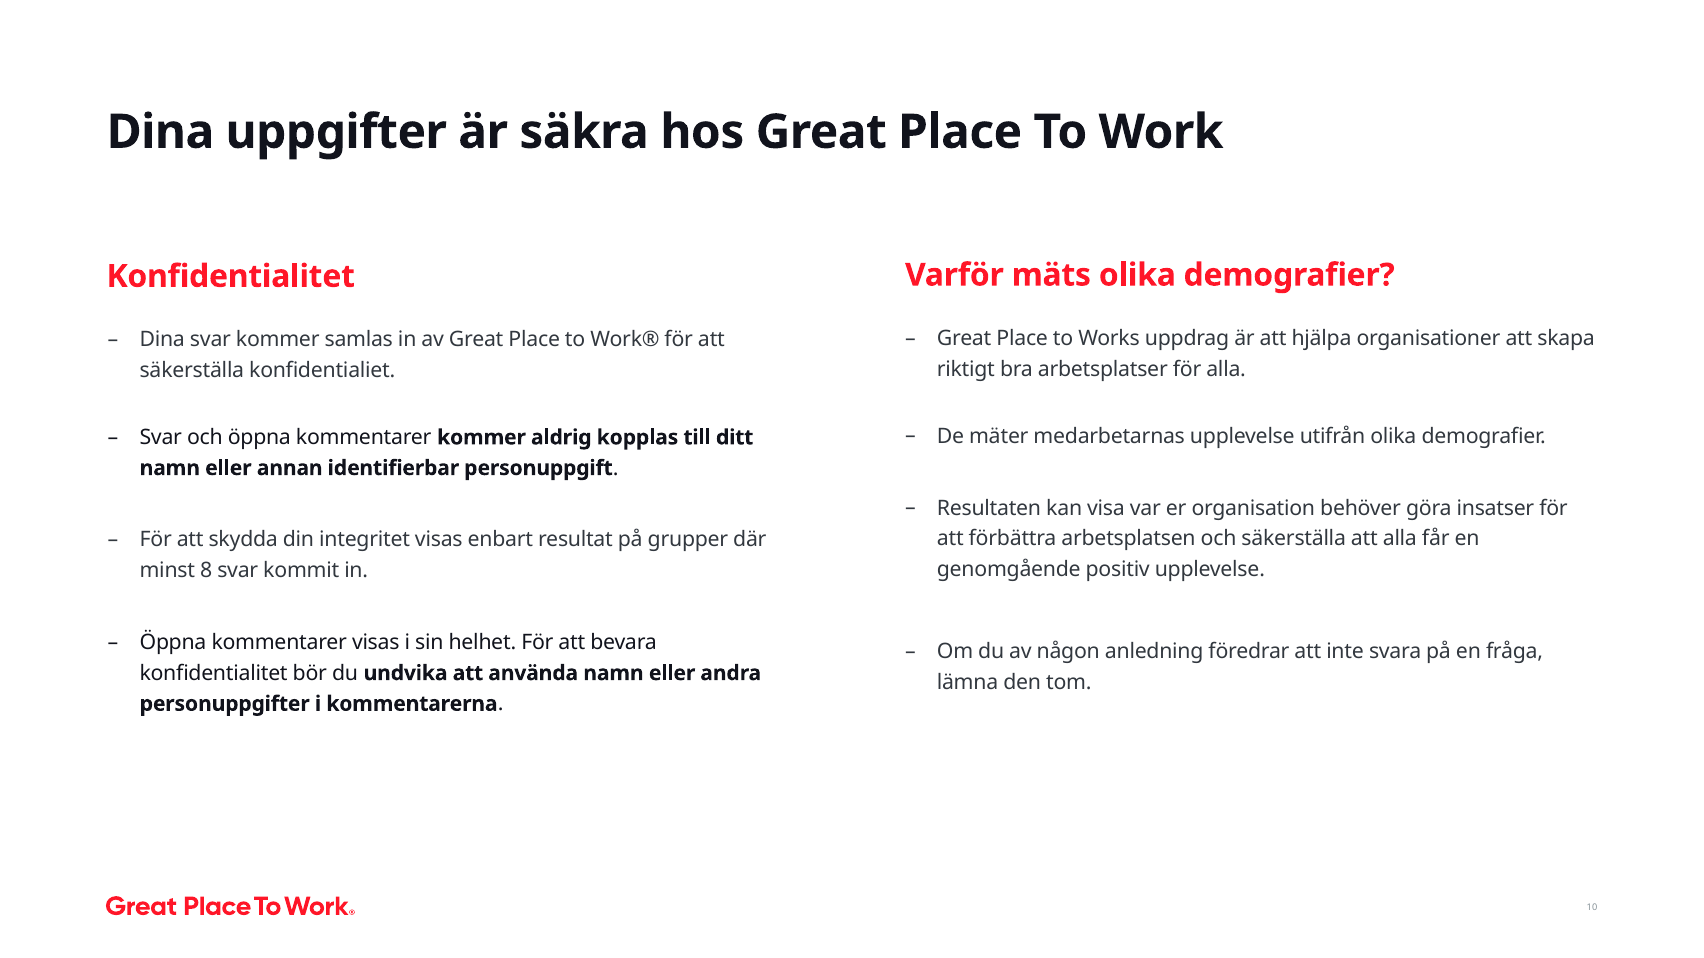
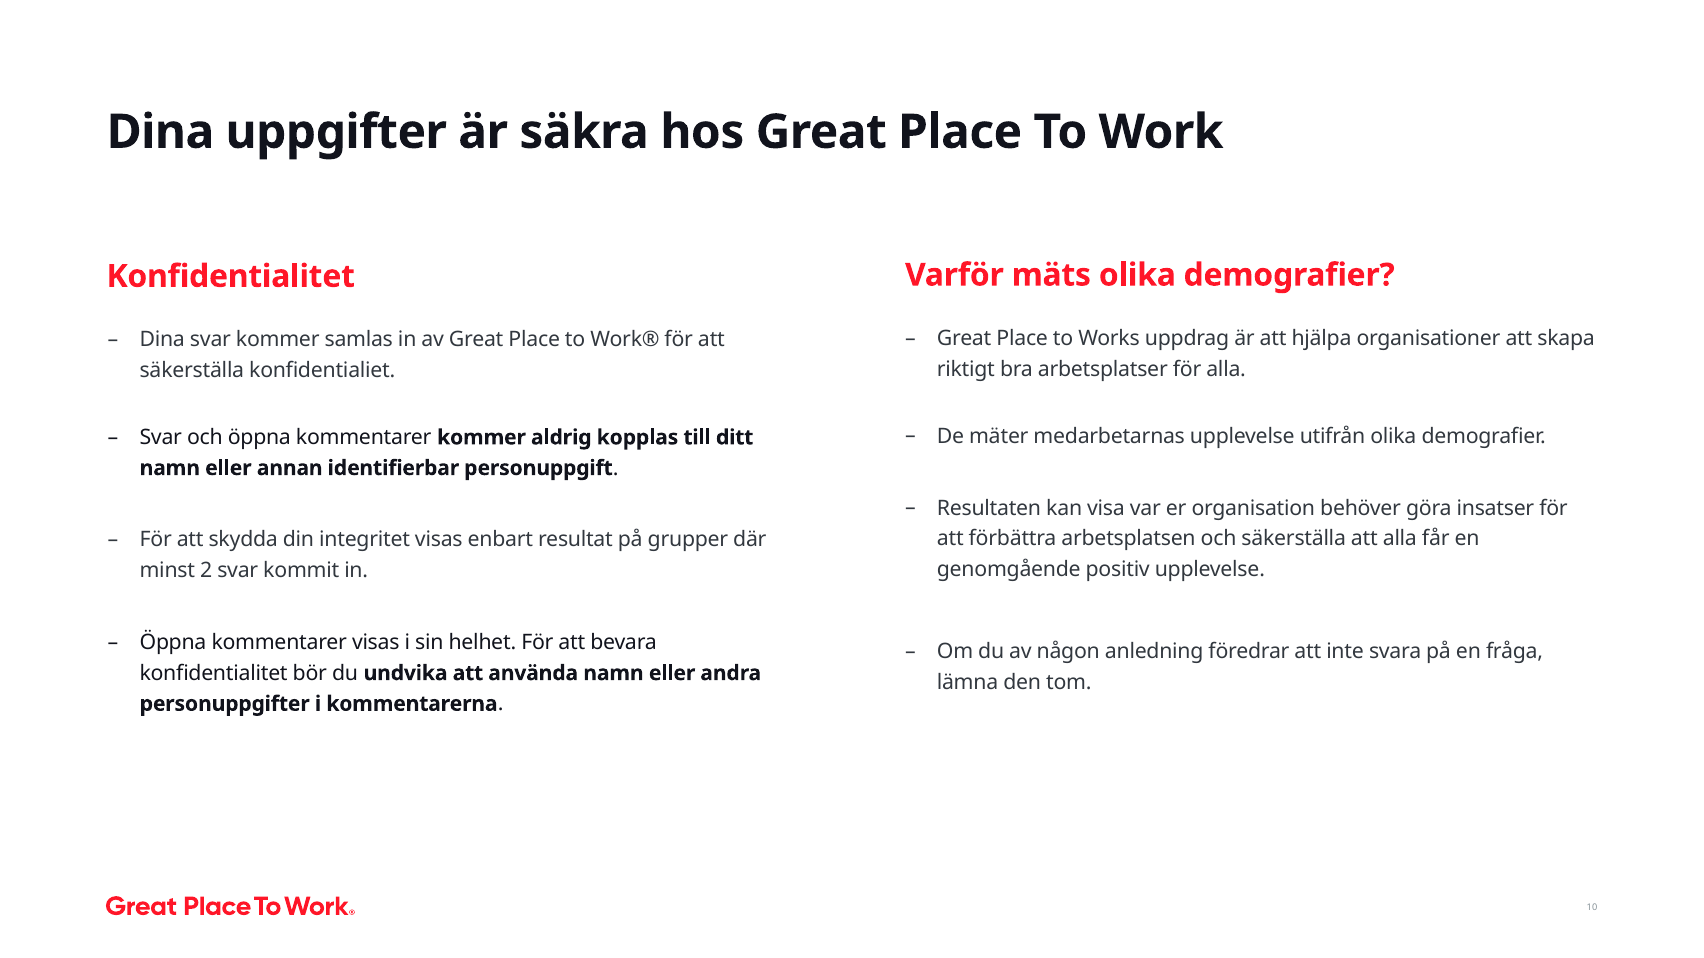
8: 8 -> 2 (206, 571)
